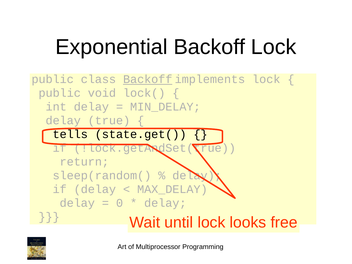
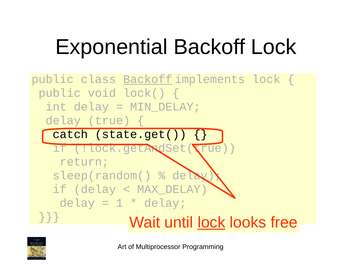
tells: tells -> catch (70, 134)
0: 0 -> 1 (120, 203)
lock underline: none -> present (211, 223)
